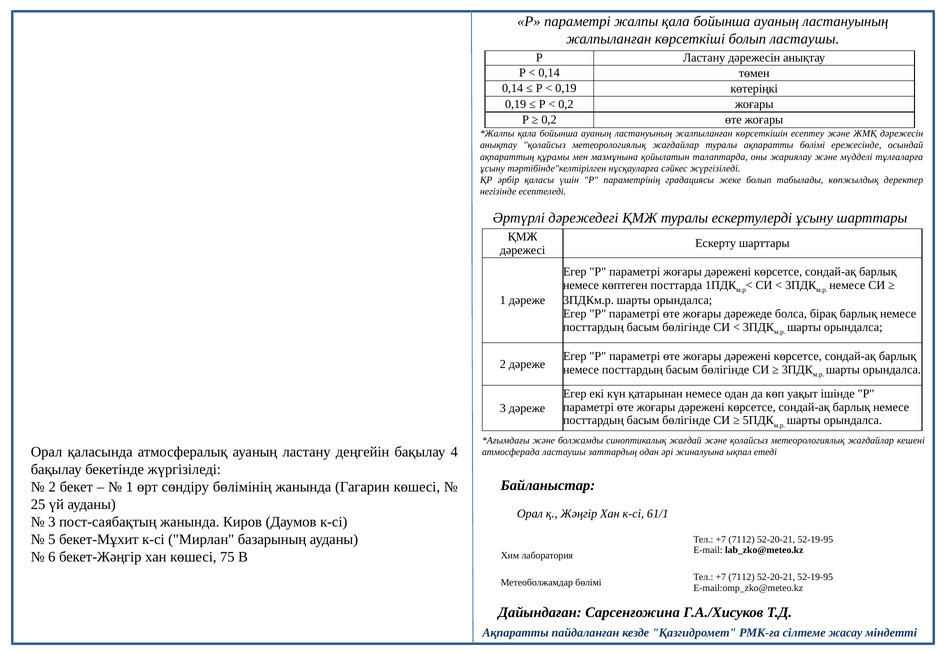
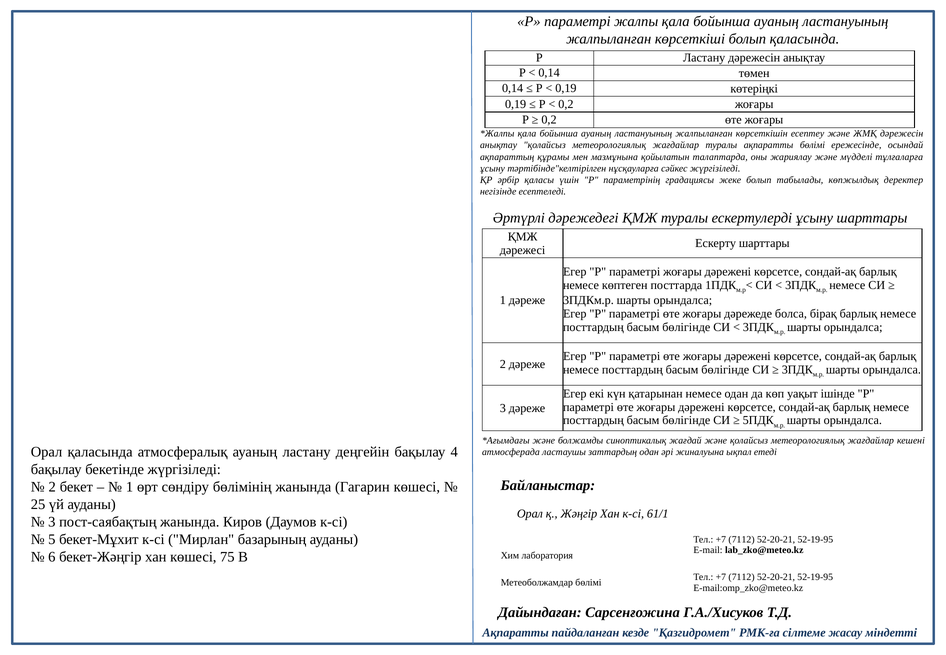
болып ластаушы: ластаушы -> қаласында (805, 39)
